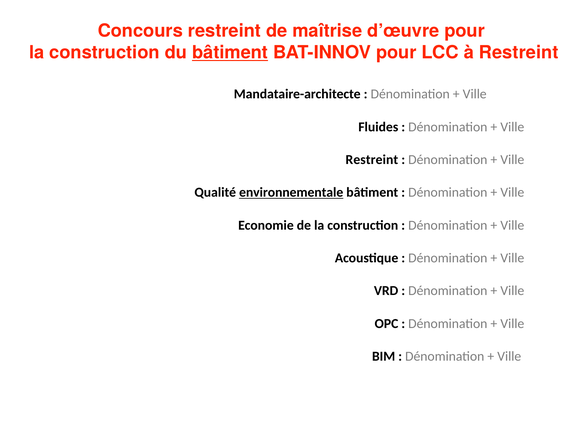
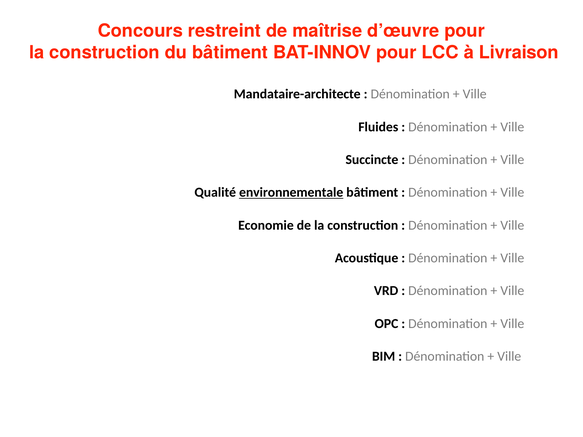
bâtiment underline: present -> none (230, 53)
à Restreint: Restreint -> Livraison (519, 53)
Restreint: Restreint -> Succincte (372, 160)
